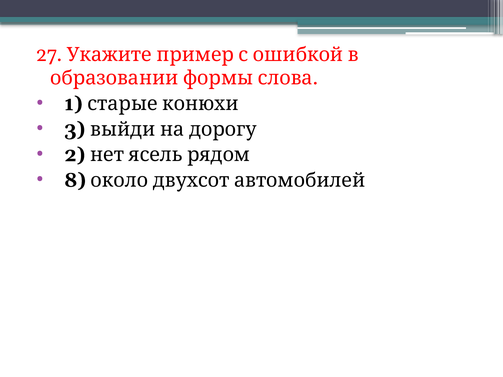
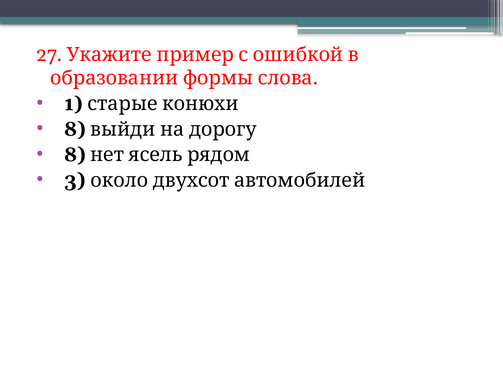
3: 3 -> 8 (75, 129)
2: 2 -> 8 (75, 155)
8: 8 -> 3 (75, 180)
